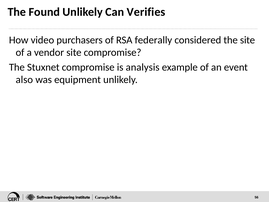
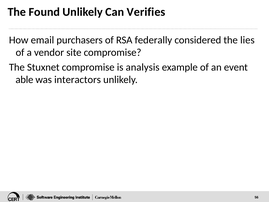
video: video -> email (42, 40)
the site: site -> lies (247, 40)
also: also -> able (24, 80)
equipment: equipment -> interactors (78, 80)
